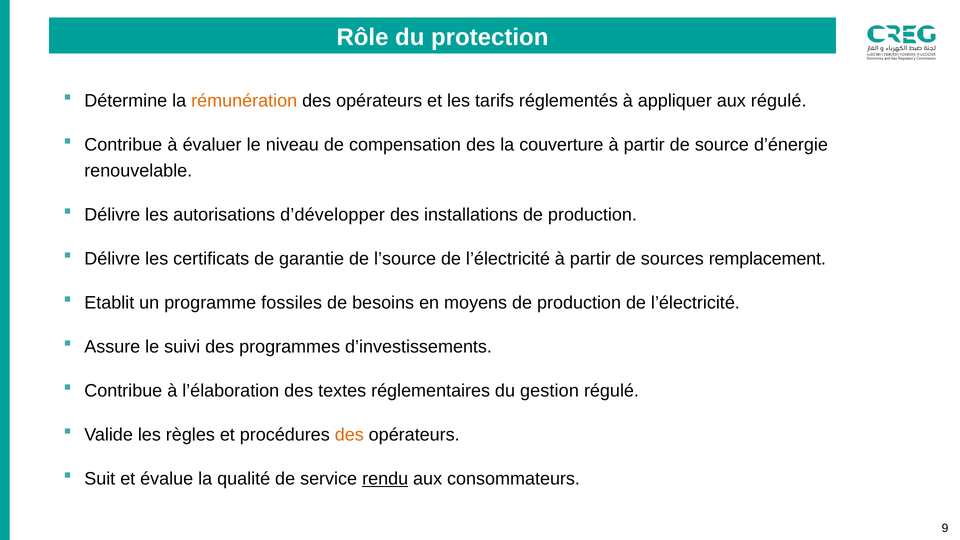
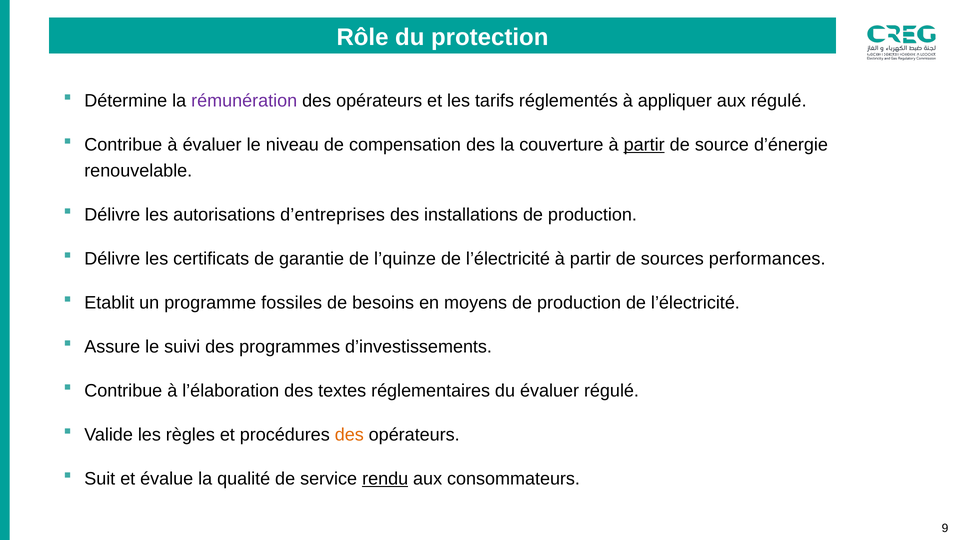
rémunération colour: orange -> purple (244, 101)
partir underline: none -> present (644, 145)
d’développer: d’développer -> d’entreprises (333, 215)
l’source: l’source -> l’quinze (405, 259)
remplacement: remplacement -> performances (767, 259)
du gestion: gestion -> évaluer (550, 391)
